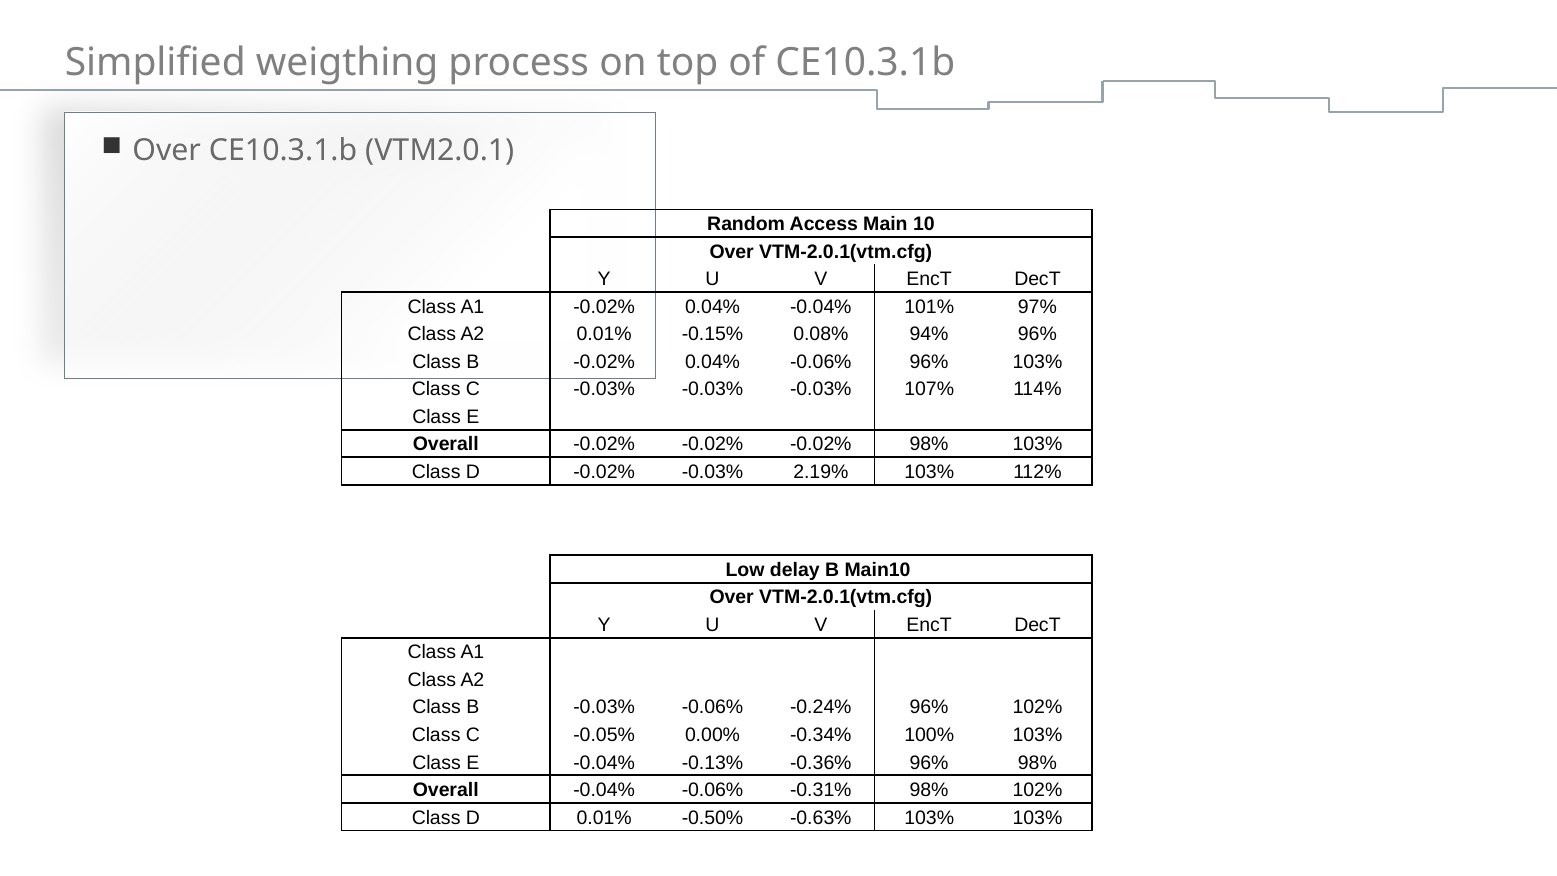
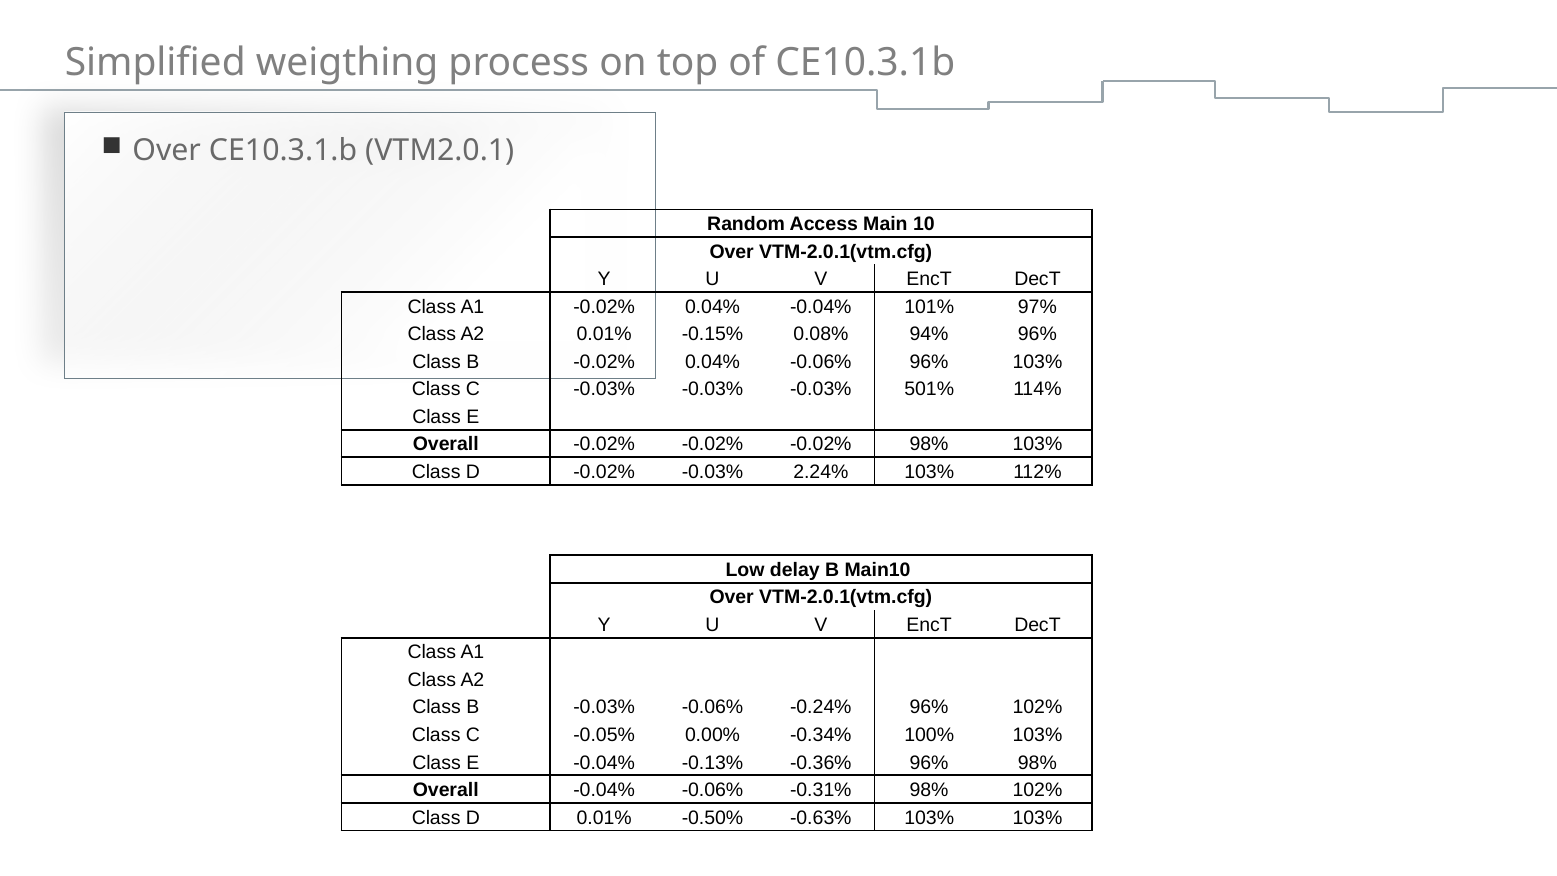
107%: 107% -> 501% (929, 389)
2.19%: 2.19% -> 2.24% (821, 472)
